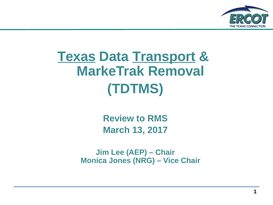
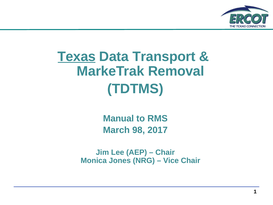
Transport underline: present -> none (164, 56)
Review: Review -> Manual (118, 118)
13: 13 -> 98 (139, 130)
